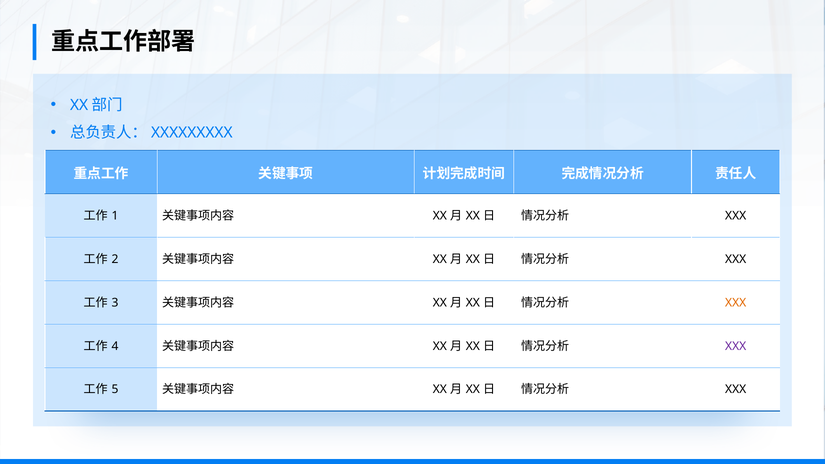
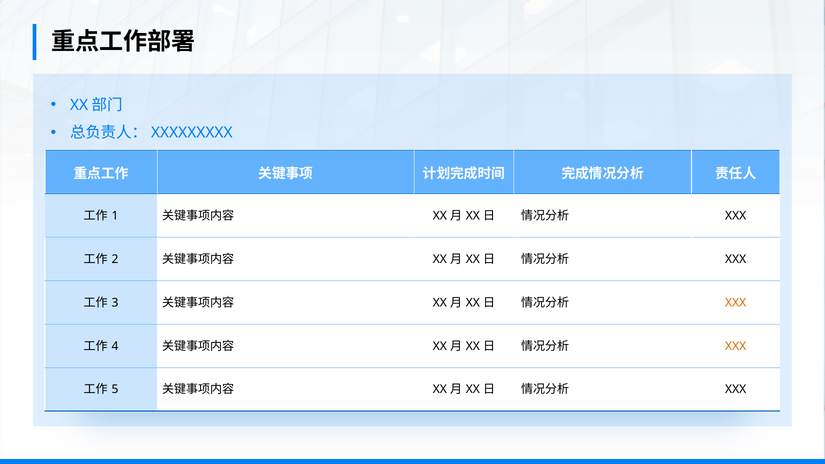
XXX colour: purple -> orange (736, 346)
